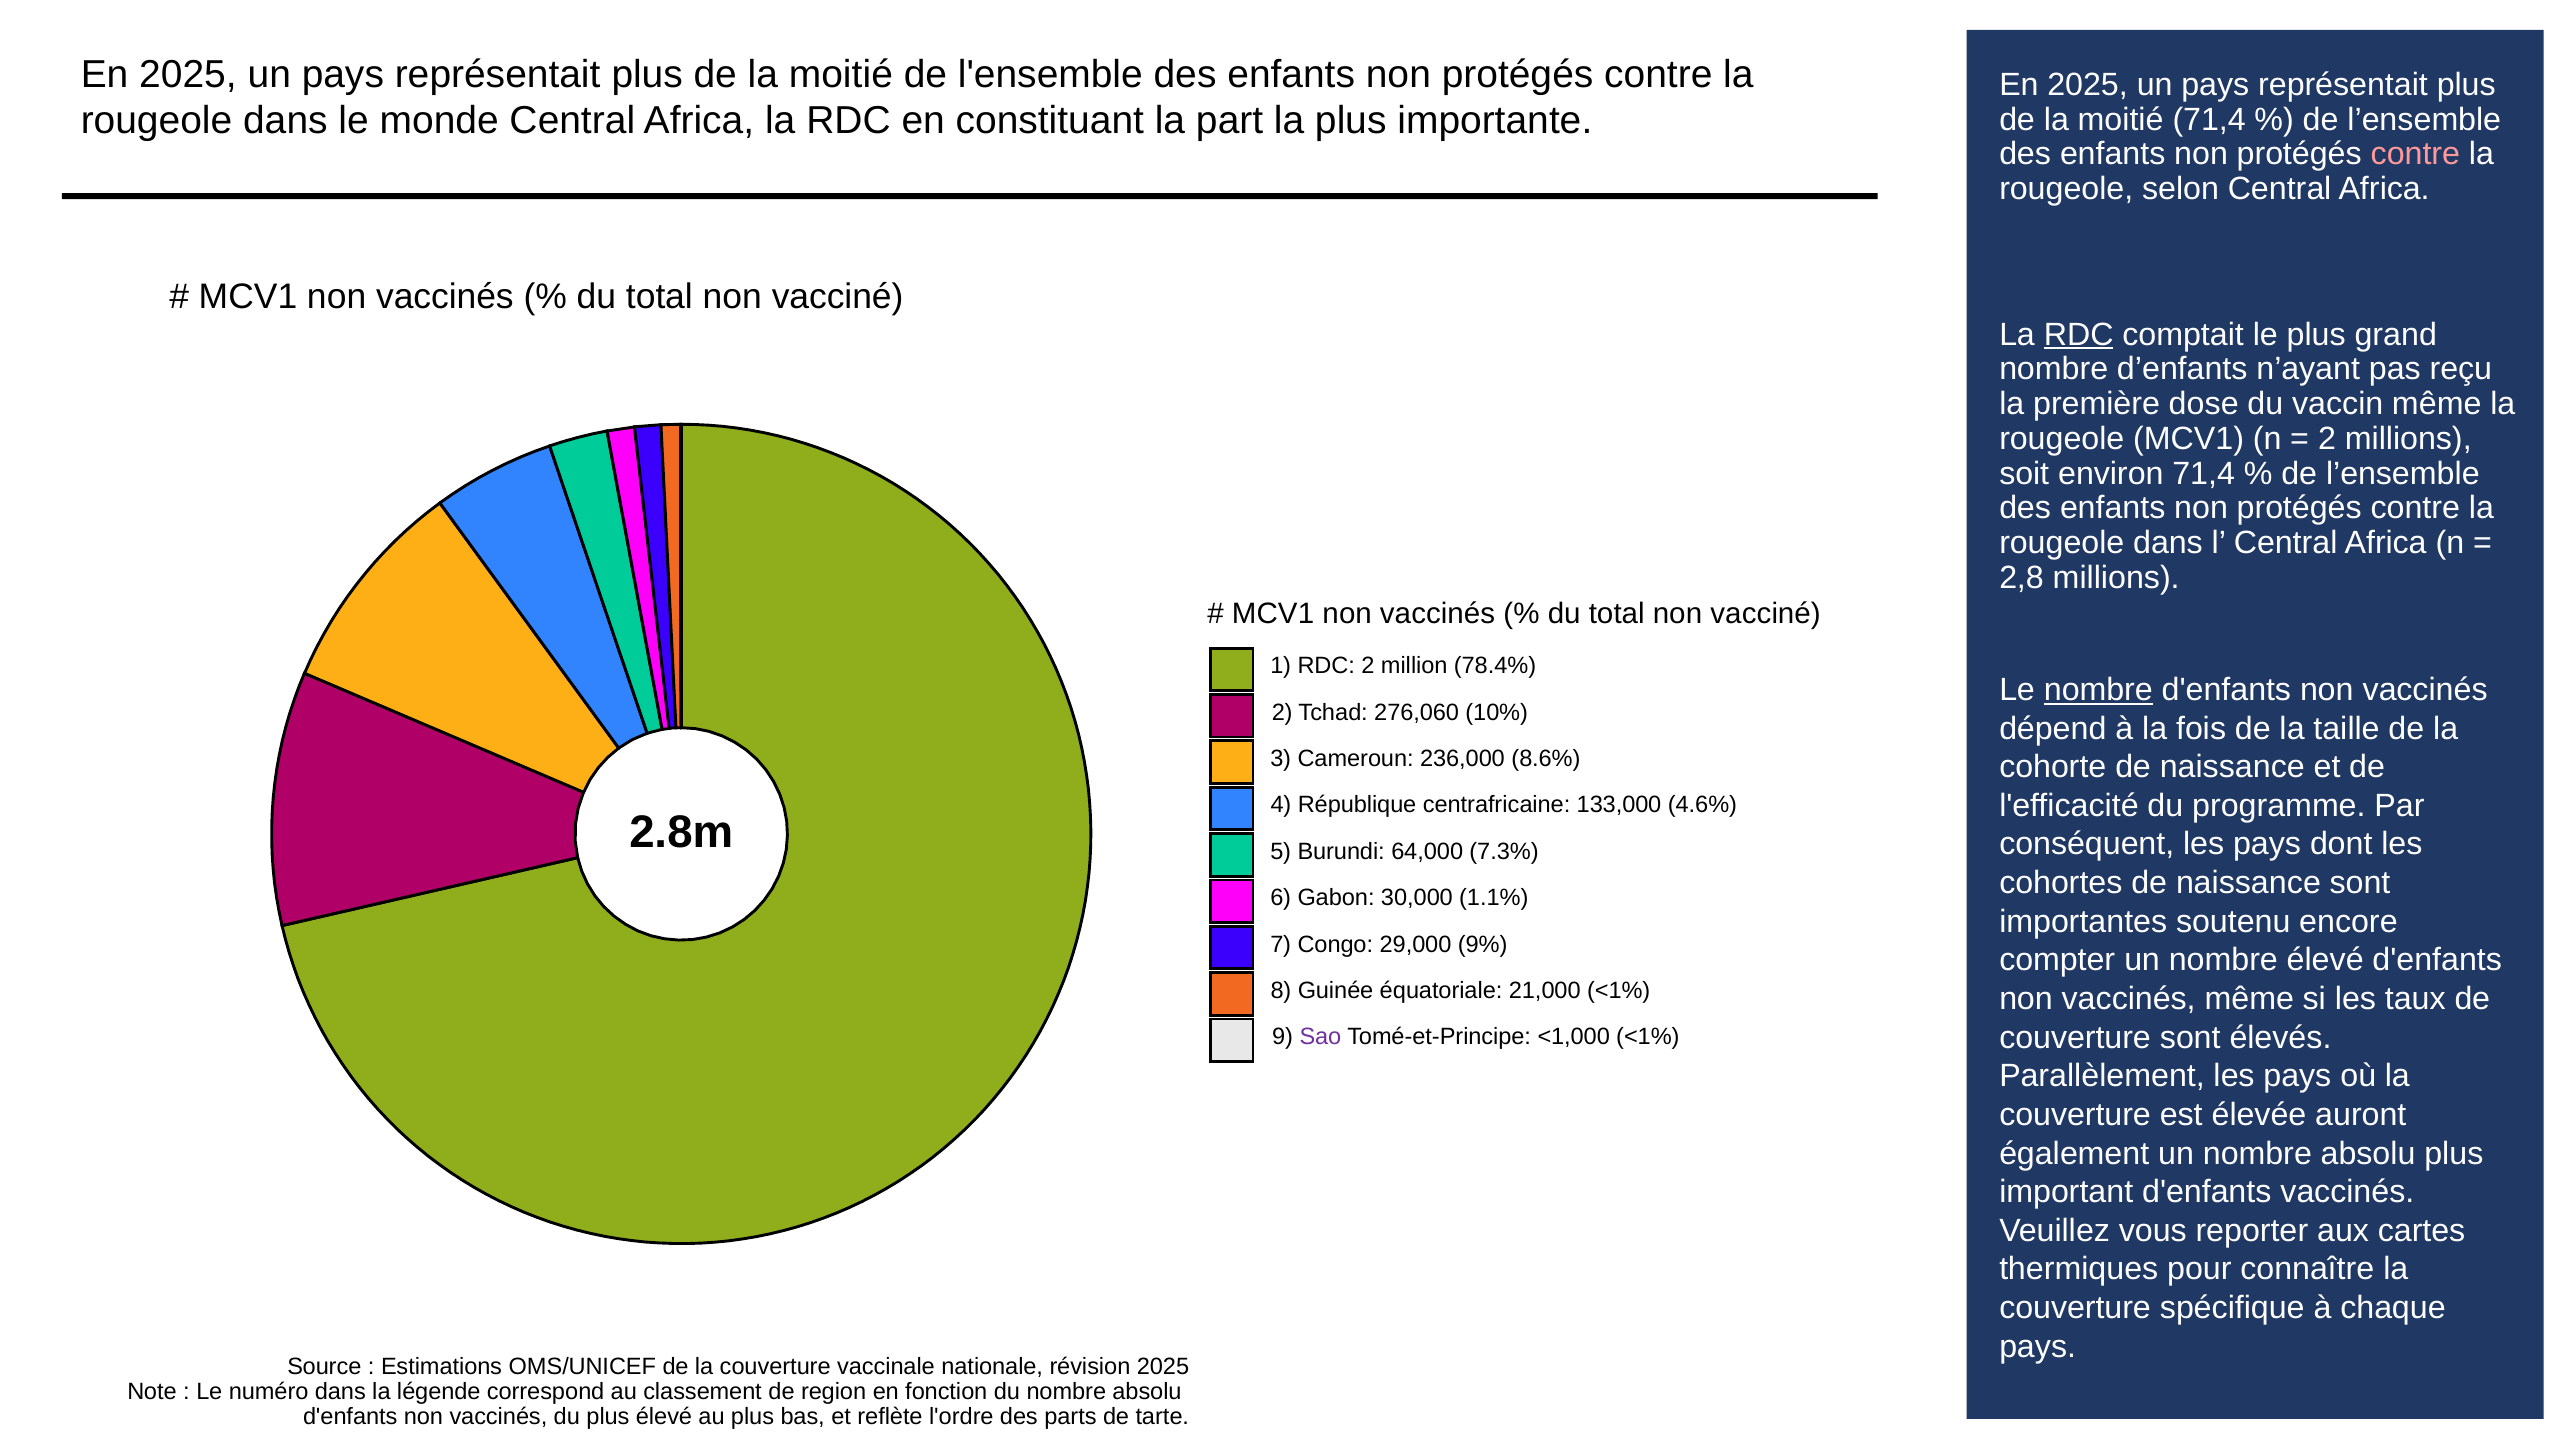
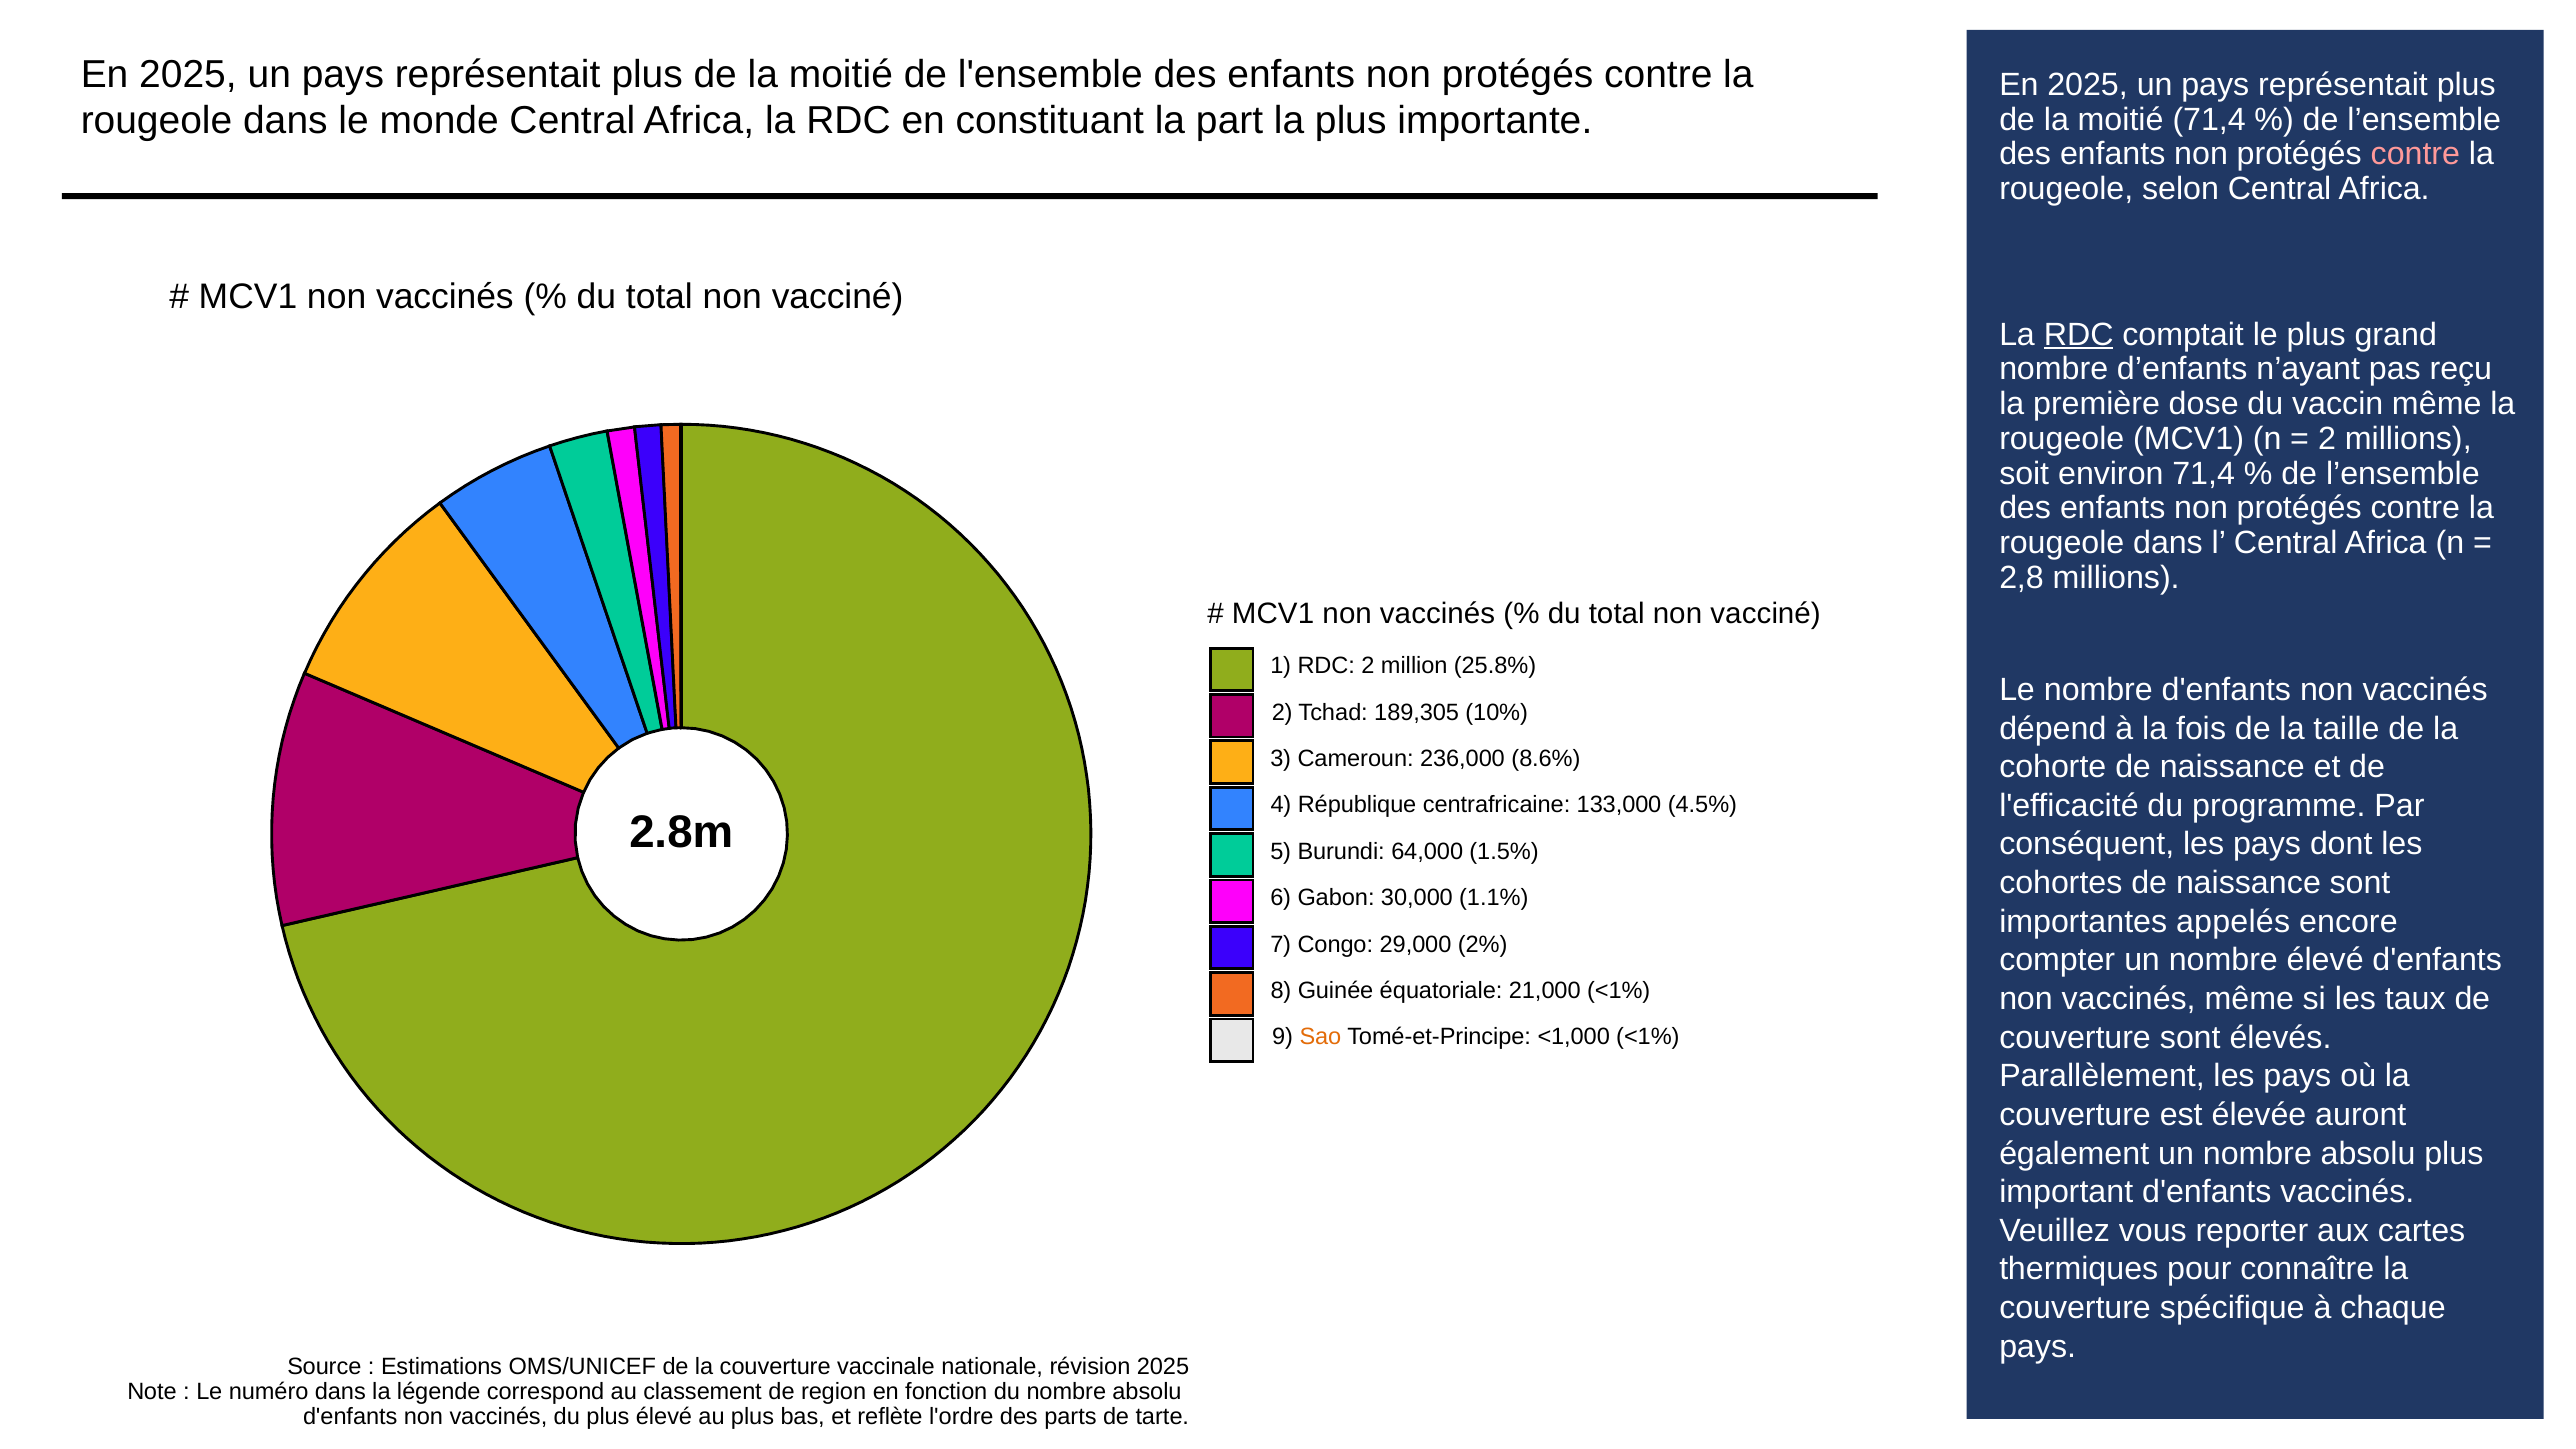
78.4%: 78.4% -> 25.8% (1495, 666)
nombre underline: present -> none (2098, 690)
276,060: 276,060 -> 189,305 (1417, 712)
4.6%: 4.6% -> 4.5% (1702, 805)
7.3%: 7.3% -> 1.5% (1504, 852)
soutenu: soutenu -> appelés (2233, 922)
9%: 9% -> 2% (1483, 944)
Sao colour: purple -> orange (1320, 1037)
